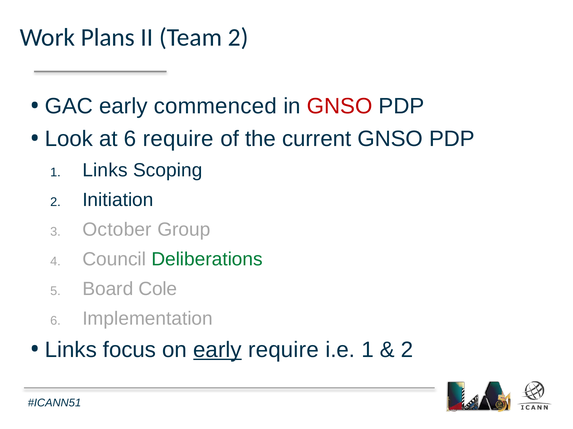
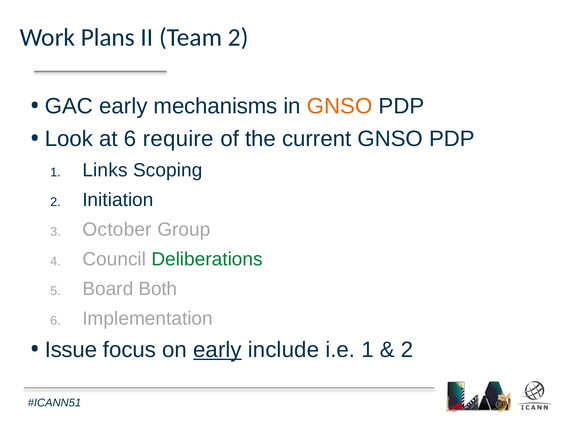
commenced: commenced -> mechanisms (216, 106)
GNSO colour: red -> orange (340, 106)
Cole: Cole -> Both (158, 289)
Links: Links -> Issue (71, 350)
early require: require -> include (283, 350)
